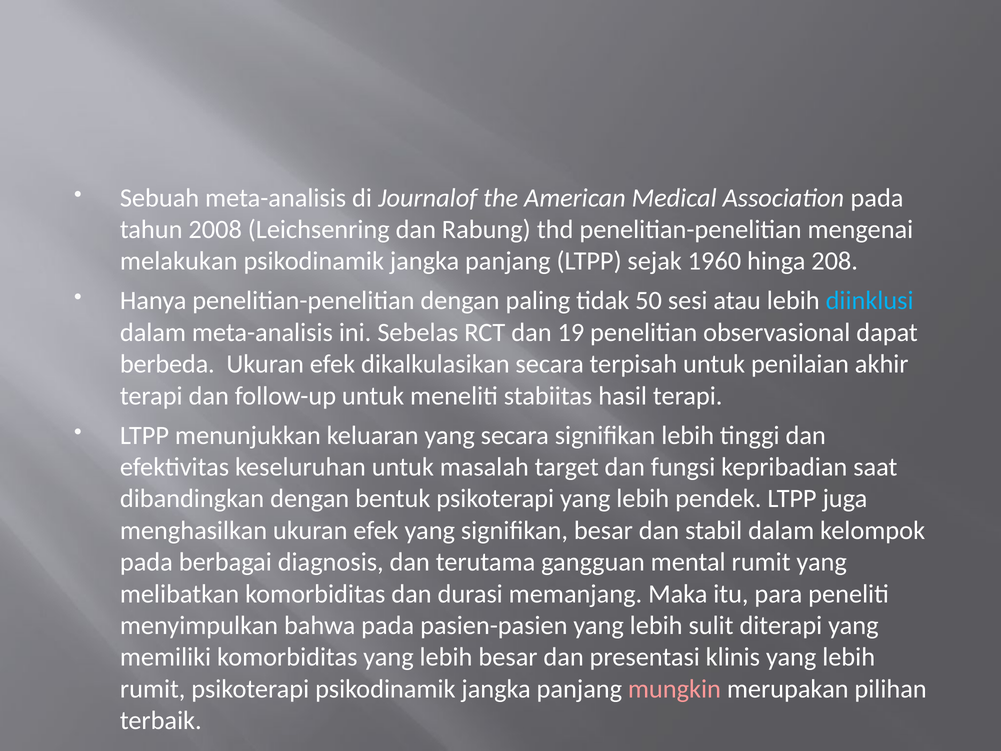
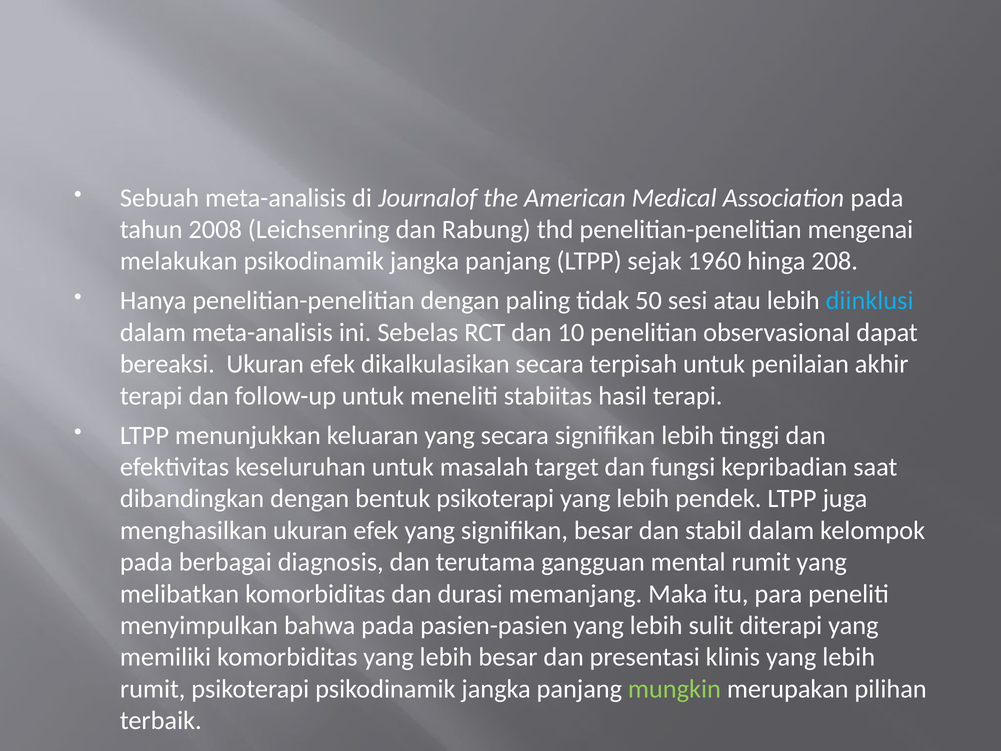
19: 19 -> 10 (571, 332)
berbeda: berbeda -> bereaksi (167, 364)
mungkin colour: pink -> light green (674, 689)
